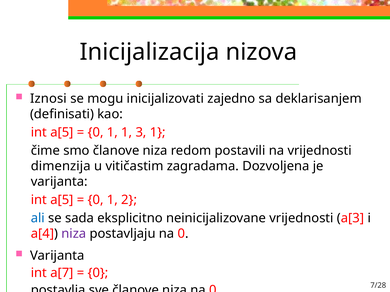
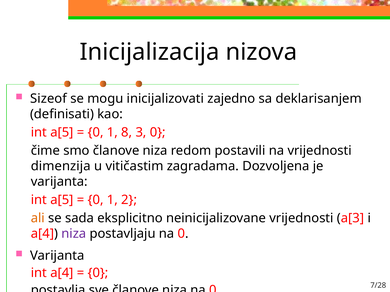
Iznosi: Iznosi -> Sizeof (48, 99)
1 1: 1 -> 8 (127, 133)
3 1: 1 -> 0 (158, 133)
ali colour: blue -> orange (38, 218)
int a[7: a[7 -> a[4 (62, 273)
